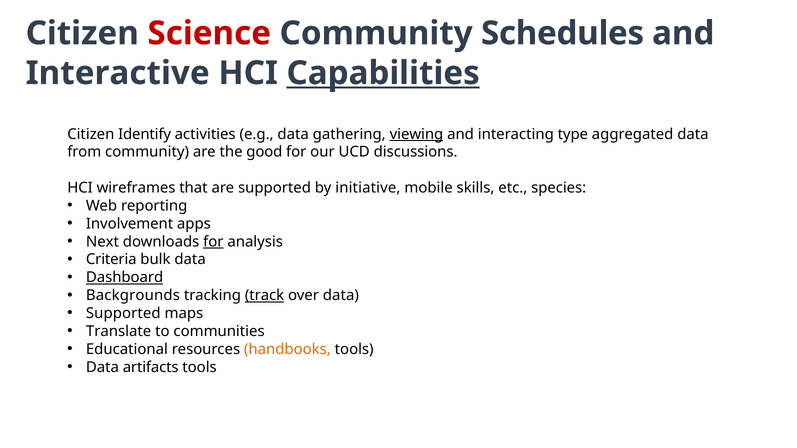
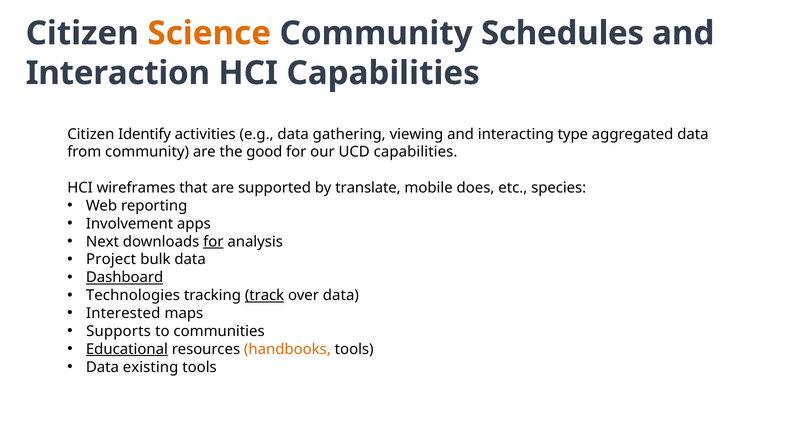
Science colour: red -> orange (209, 33)
Interactive: Interactive -> Interaction (118, 73)
Capabilities underline: present -> none (383, 73)
viewing underline: present -> none (416, 134)
UCD discussions: discussions -> capabilities (416, 152)
initiative: initiative -> translate (368, 188)
skills: skills -> does (476, 188)
Criteria: Criteria -> Project (111, 260)
Backgrounds: Backgrounds -> Technologies (133, 296)
Supported: Supported -> Interested (123, 314)
Translate: Translate -> Supports (119, 331)
Educational underline: none -> present (127, 349)
artifacts: artifacts -> existing (151, 367)
